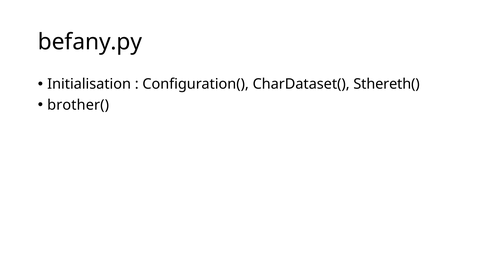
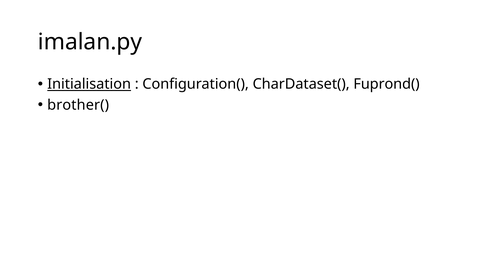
befany.py: befany.py -> imalan.py (90, 42)
Initialisation underline: none -> present (89, 84)
Sthereth(: Sthereth( -> Fuprond( (387, 84)
